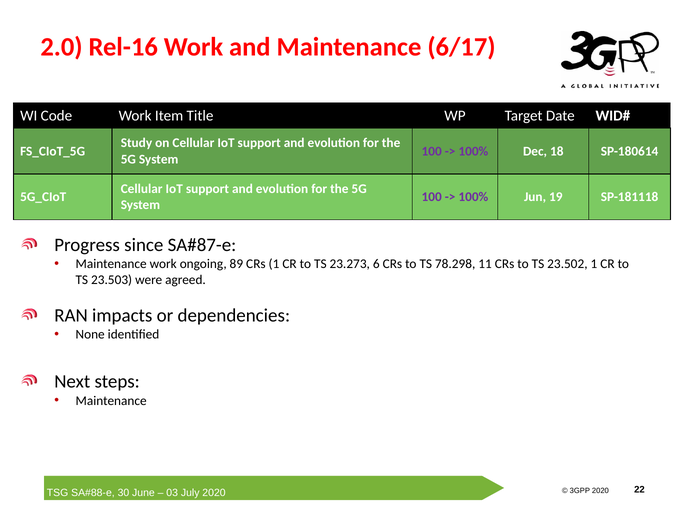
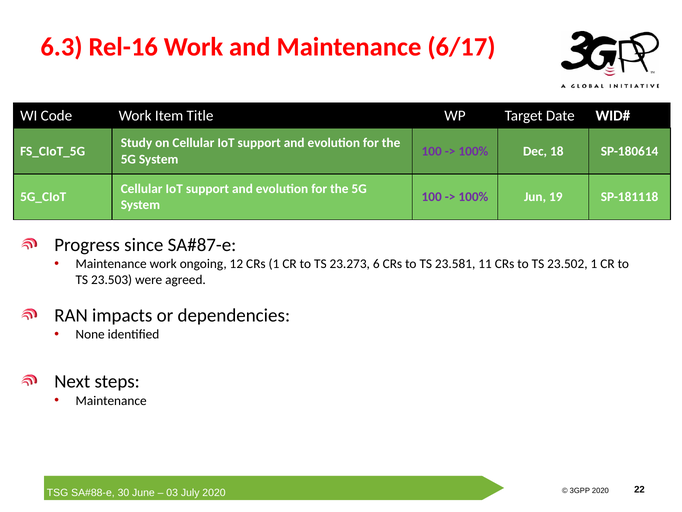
2.0: 2.0 -> 6.3 (62, 47)
89: 89 -> 12 (236, 264)
78.298: 78.298 -> 23.581 (455, 264)
